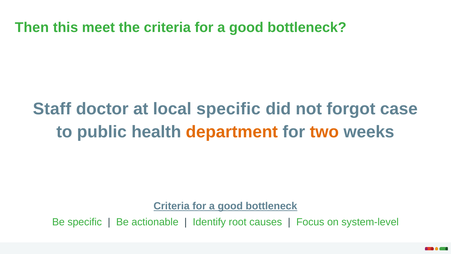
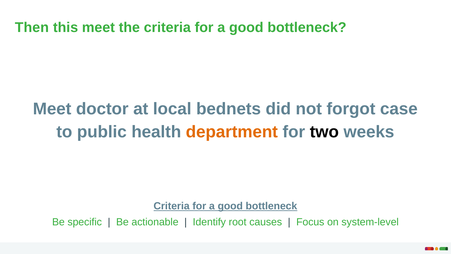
Staff: Staff -> Meet (52, 109)
local specific: specific -> bednets (229, 109)
two colour: orange -> black (324, 132)
